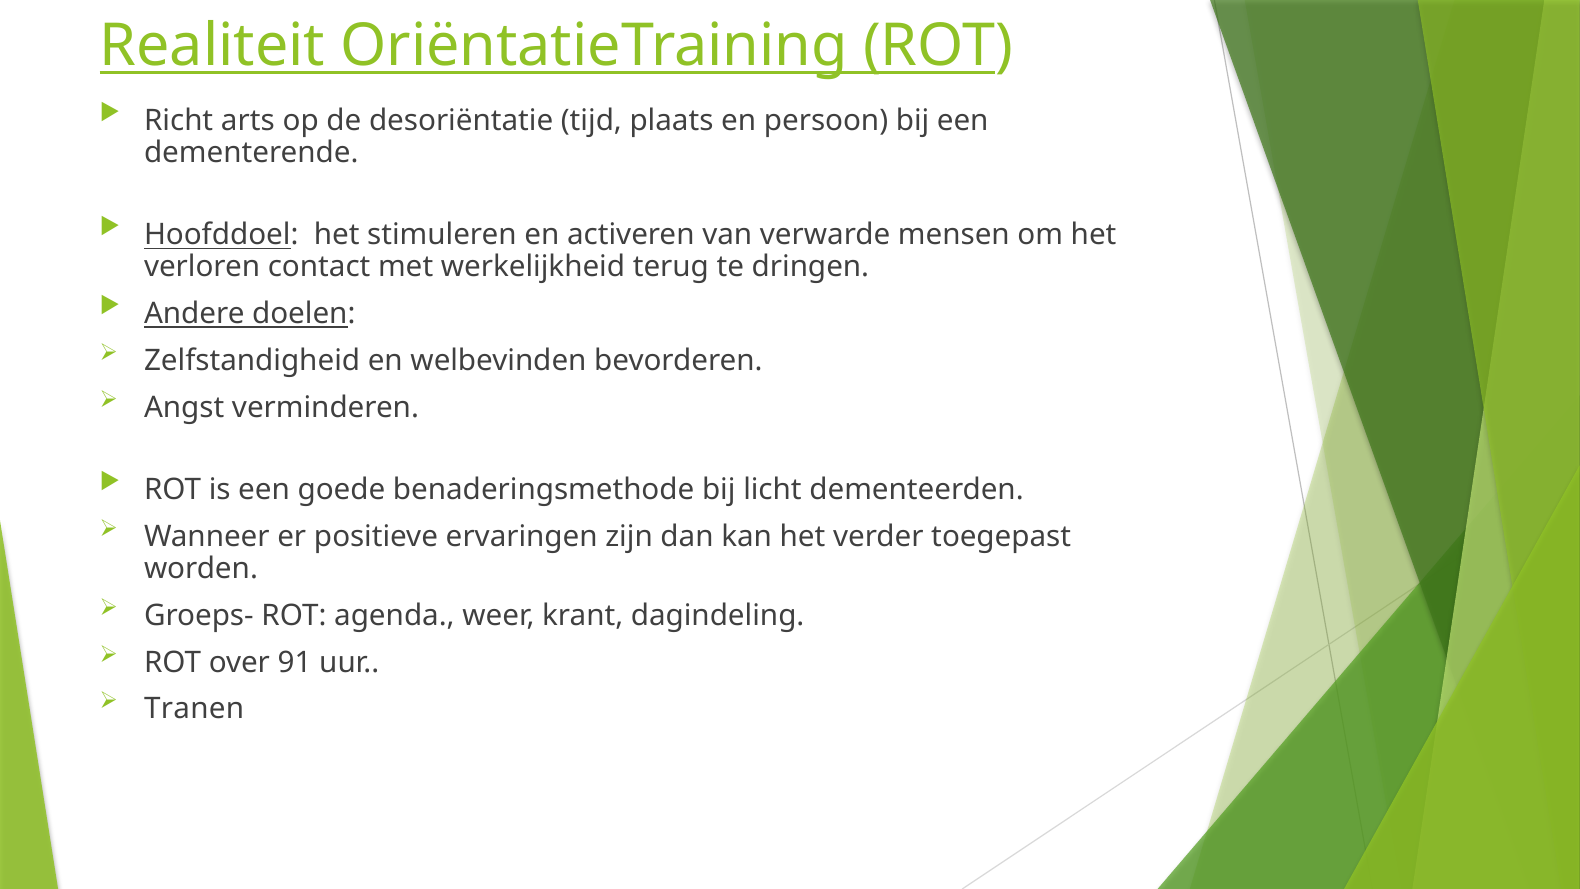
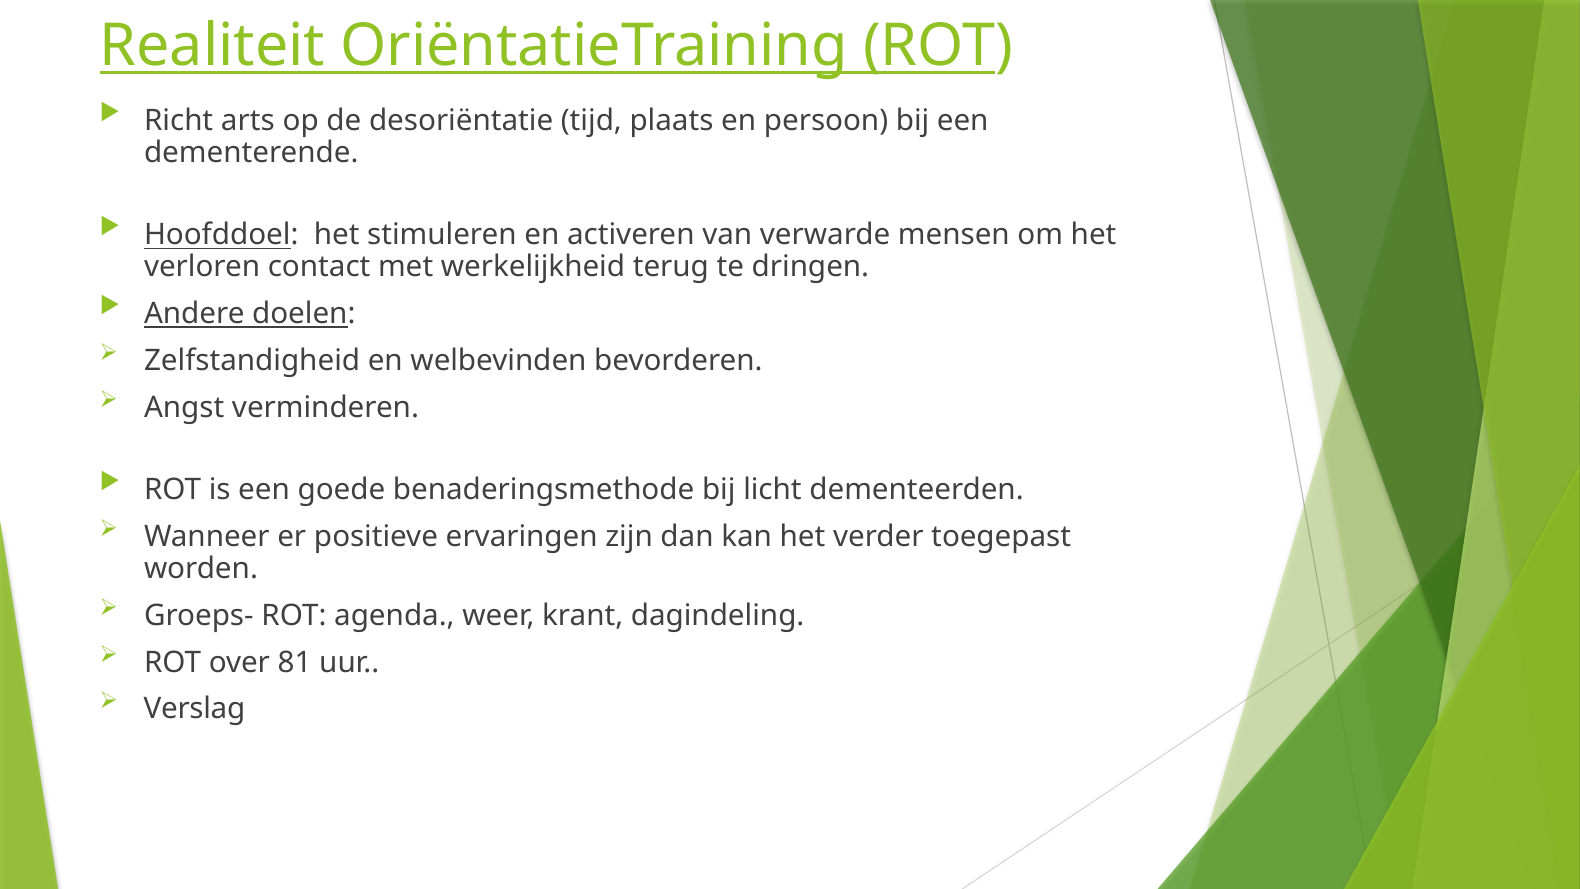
91: 91 -> 81 (295, 662)
Tranen: Tranen -> Verslag (194, 709)
